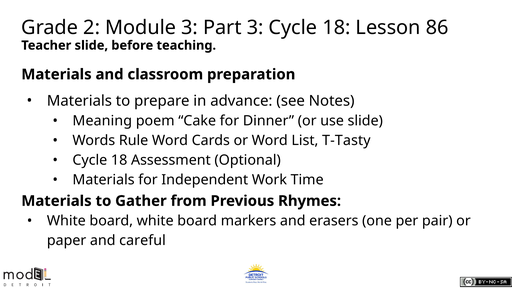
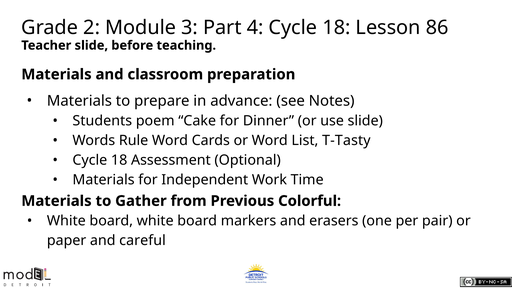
Part 3: 3 -> 4 (255, 28)
Meaning: Meaning -> Students (102, 121)
Rhymes: Rhymes -> Colorful (310, 201)
